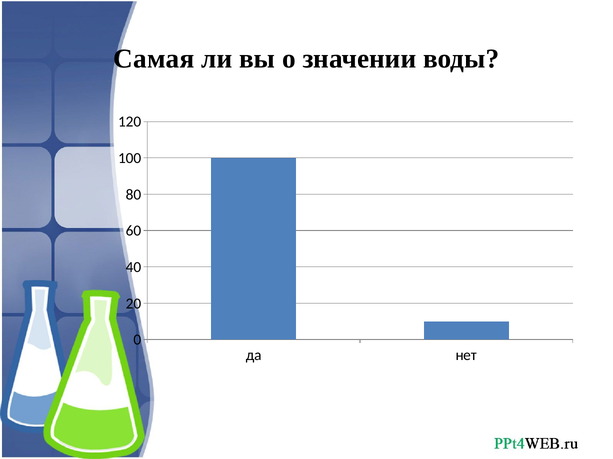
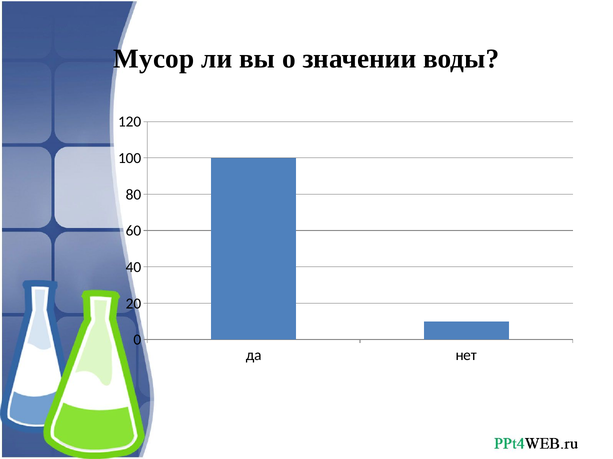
Самая: Самая -> Мусор (154, 59)
